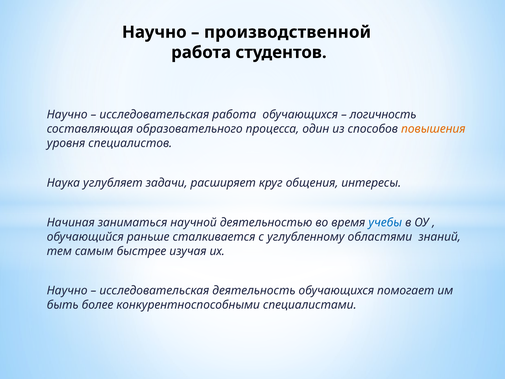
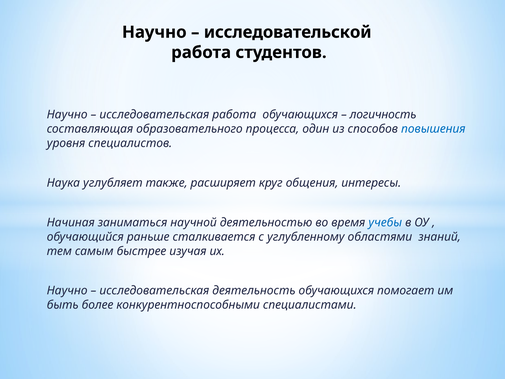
производственной: производственной -> исследовательской (288, 32)
повышения colour: orange -> blue (433, 129)
задачи: задачи -> также (167, 183)
